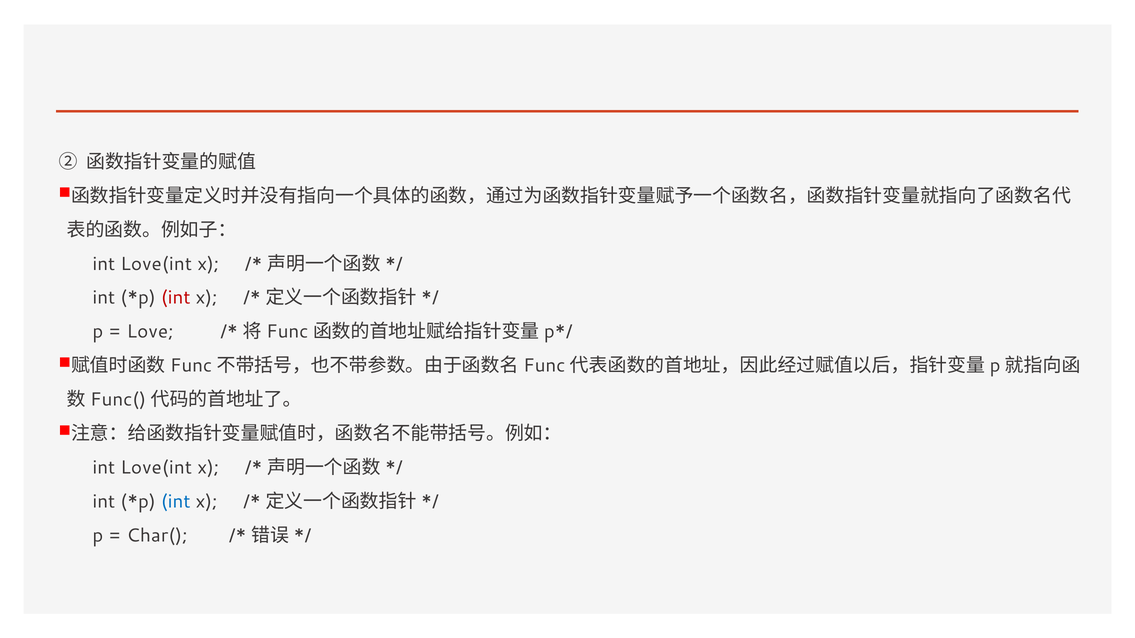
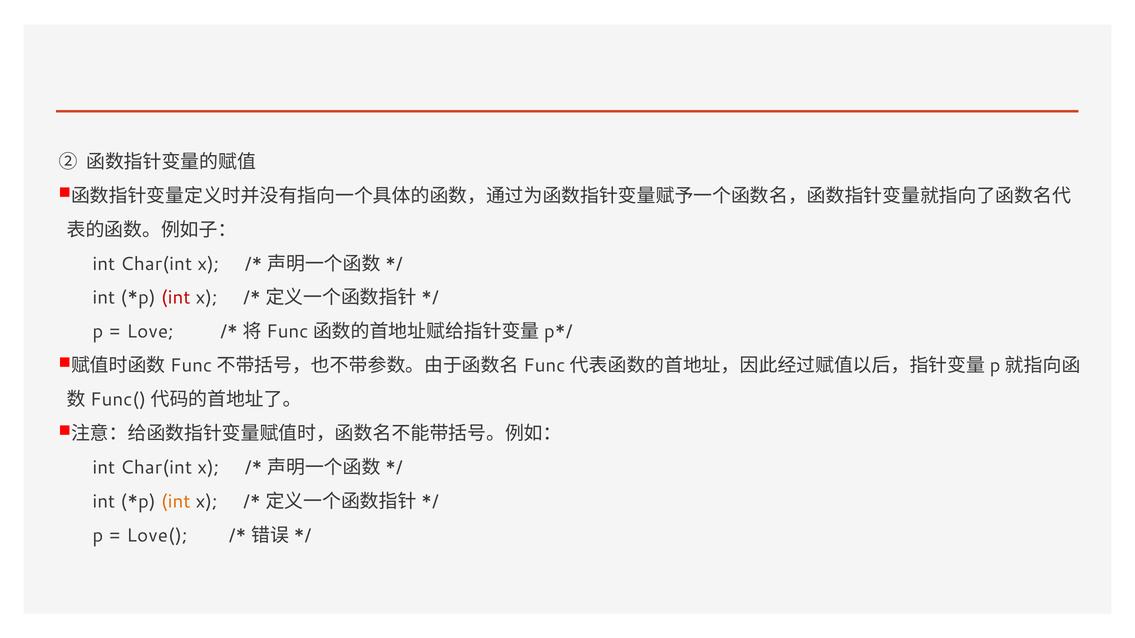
Love(int: Love(int -> Char(int (156, 264)
Love(int: Love(int -> Char(int (156, 468)
int colour: blue -> orange (176, 502)
Char(: Char( -> Love( (157, 536)
